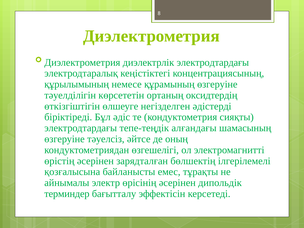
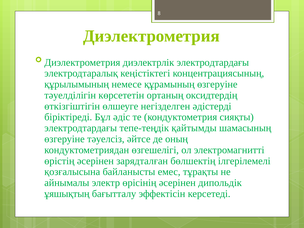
алғандағы: алғандағы -> қайтымды (194, 128)
терминдер: терминдер -> ұяшықтың (67, 194)
